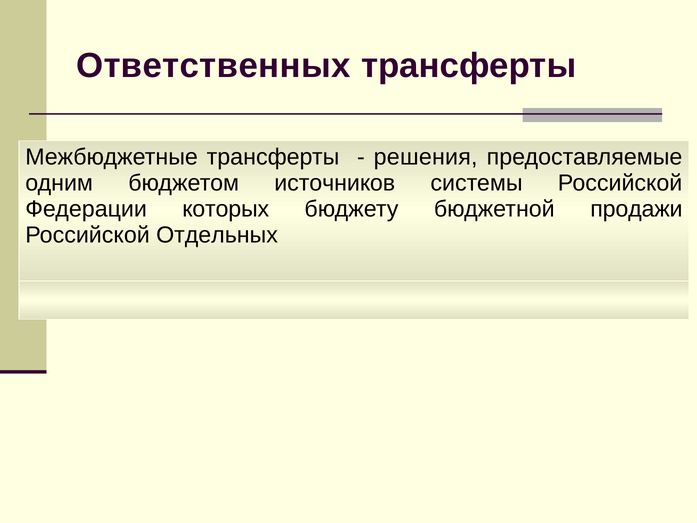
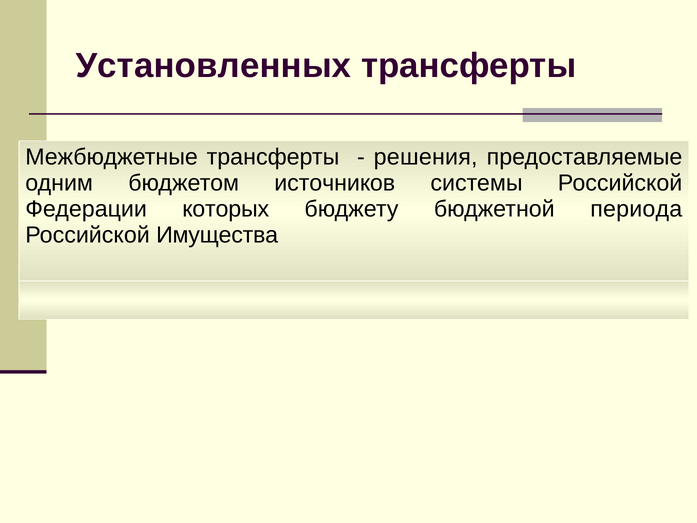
Ответственных: Ответственных -> Установленных (213, 66)
продажи: продажи -> периода (636, 209)
Отдельных: Отдельных -> Имущества (217, 235)
